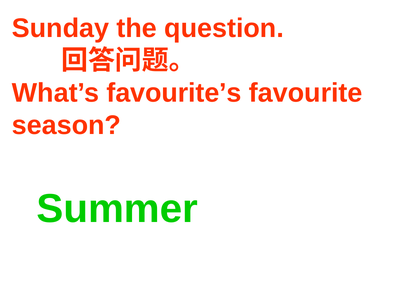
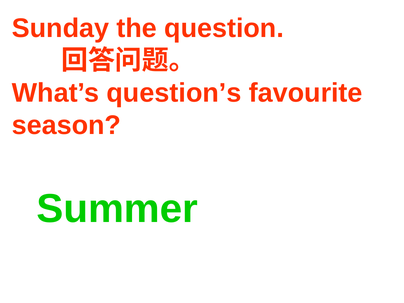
favourite’s: favourite’s -> question’s (174, 93)
